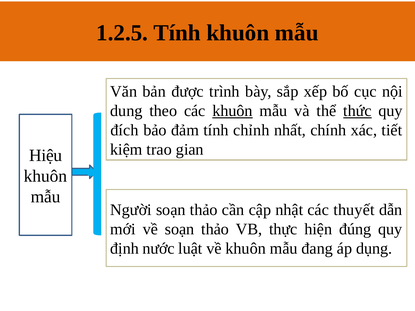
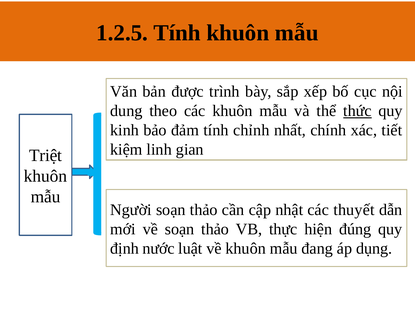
khuôn underline: present -> none (233, 111)
đích: đích -> kinh (125, 130)
trao: trao -> linh (159, 150)
Hiệu: Hiệu -> Triệt (46, 155)
